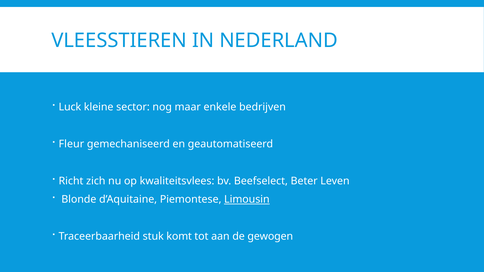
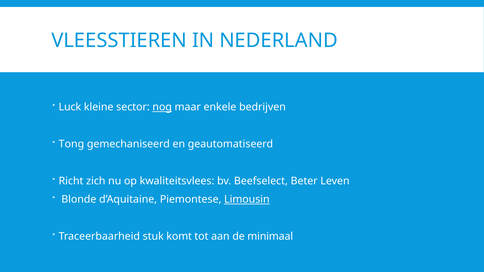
nog underline: none -> present (162, 107)
Fleur: Fleur -> Tong (71, 144)
gewogen: gewogen -> minimaal (270, 237)
